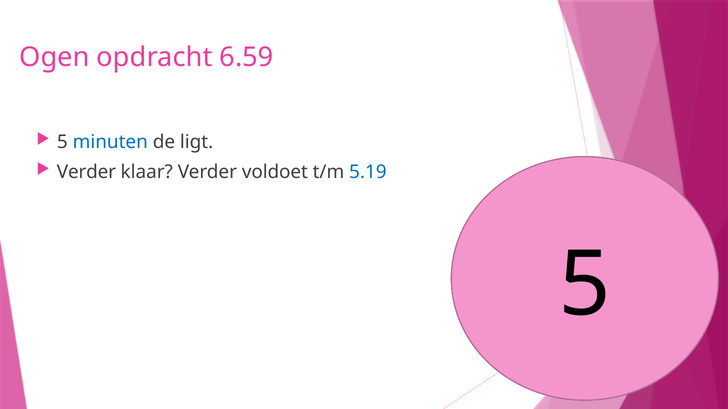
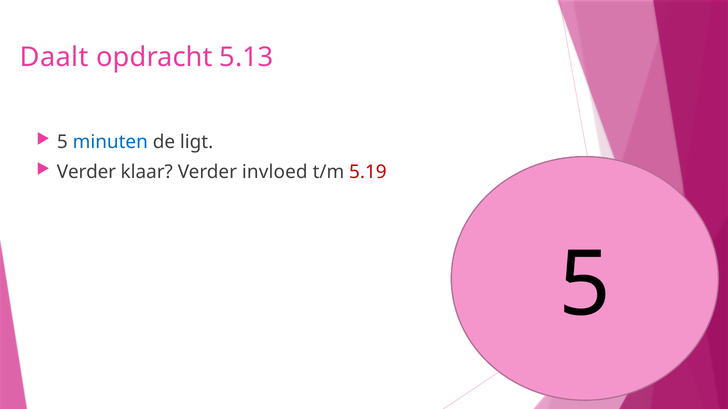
Ogen: Ogen -> Daalt (54, 57)
6.59: 6.59 -> 5.13 (247, 57)
voldoet: voldoet -> invloed (275, 172)
5.19 colour: blue -> red (368, 172)
